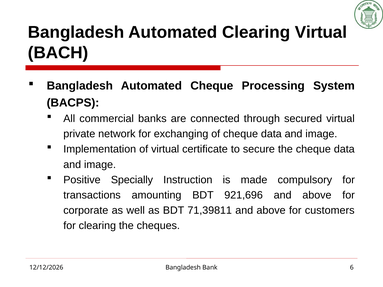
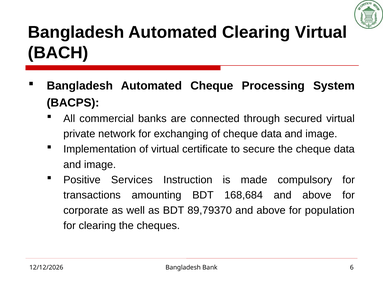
Specially: Specially -> Services (132, 180)
921,696: 921,696 -> 168,684 (244, 195)
71,39811: 71,39811 -> 89,79370 (210, 211)
customers: customers -> population (330, 211)
